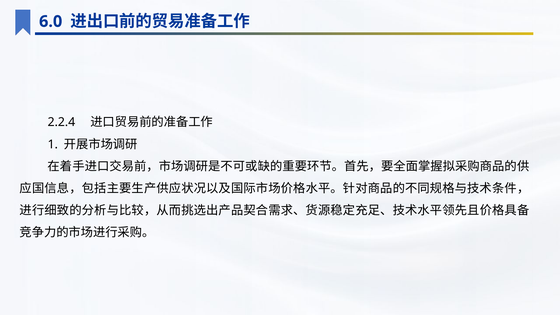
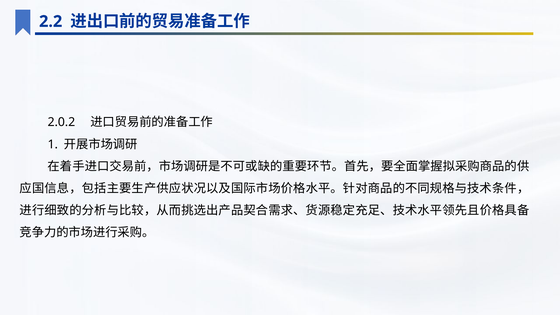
6.0: 6.0 -> 2.2 (51, 21)
2.2.4: 2.2.4 -> 2.0.2 (61, 122)
